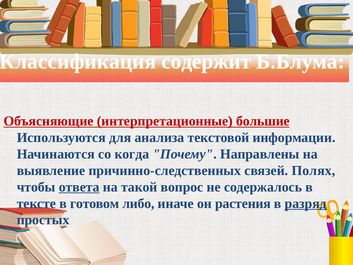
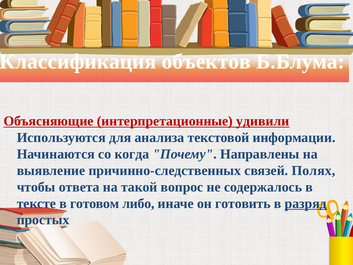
содержит: содержит -> объектов (206, 61)
большие: большие -> удивили (263, 121)
ответа underline: present -> none (79, 187)
растения: растения -> готовить (243, 203)
